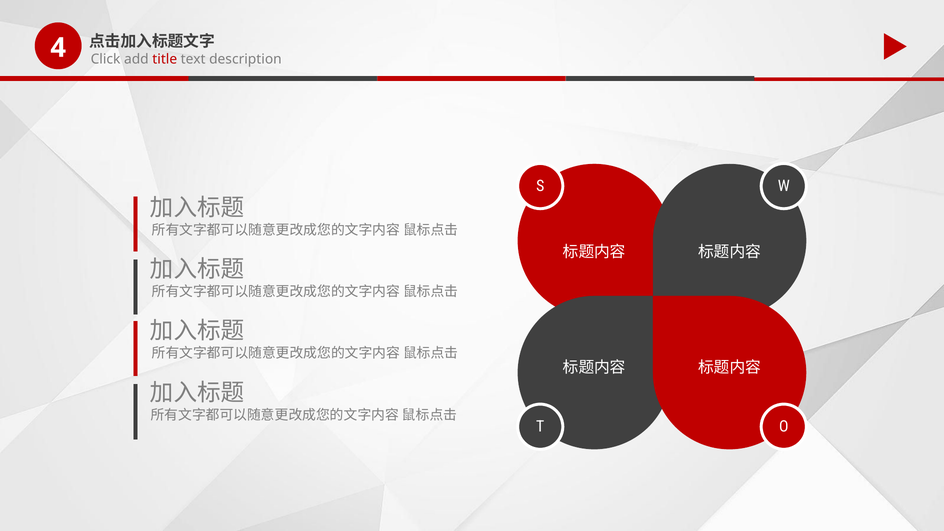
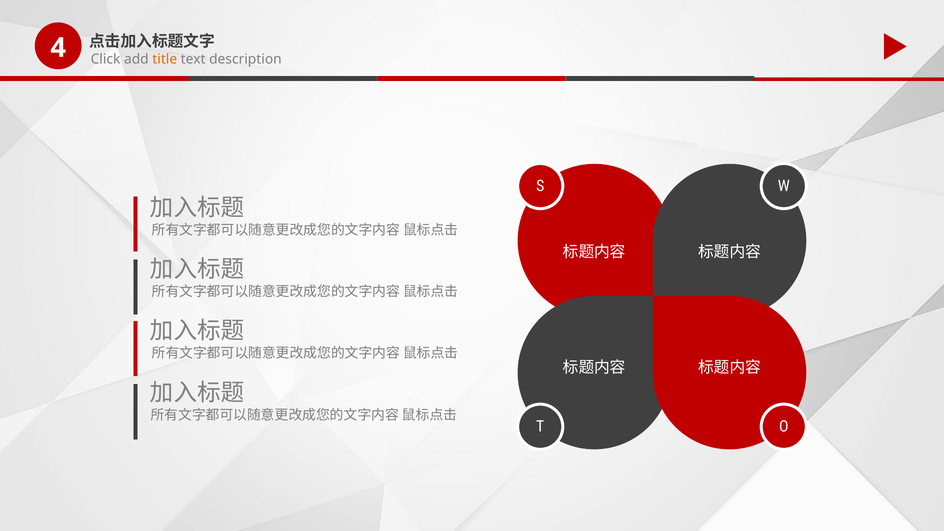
title colour: red -> orange (165, 59)
